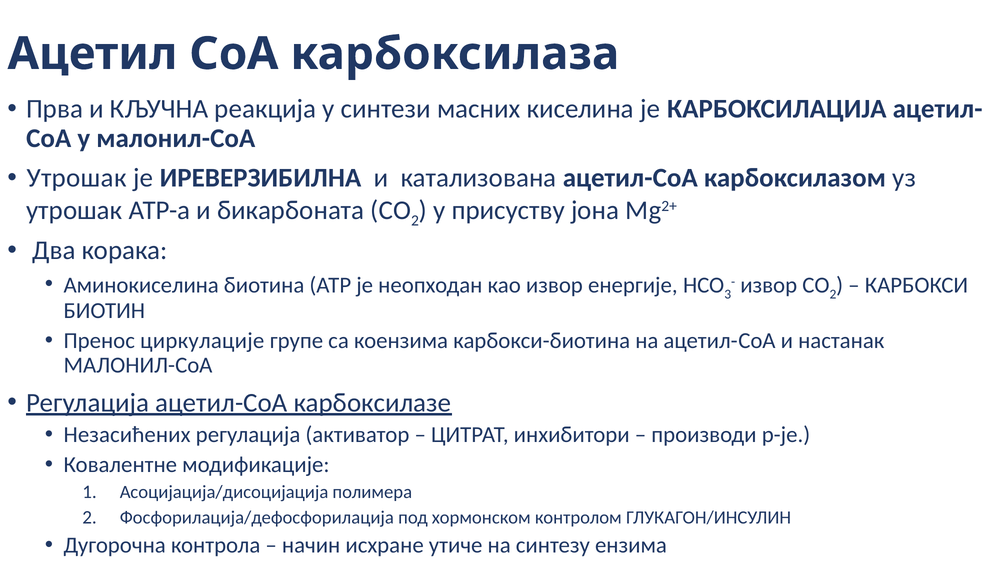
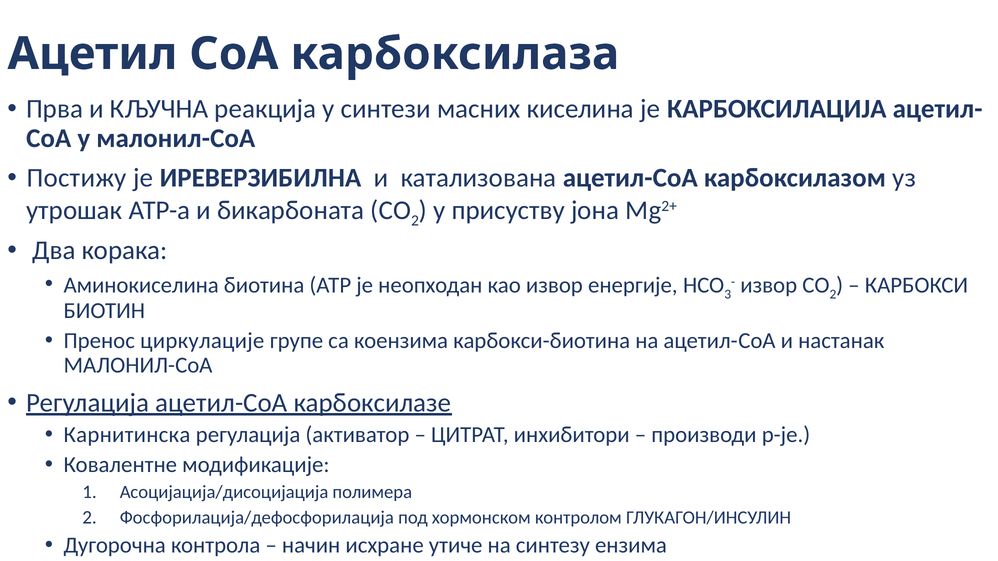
Утрошак: Утрошак -> Постижу (77, 178)
Незасићених: Незасићених -> Карнитинска (127, 435)
